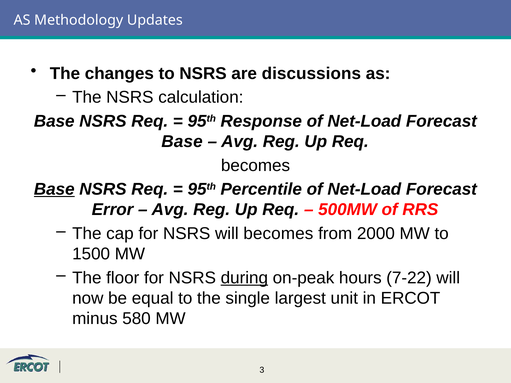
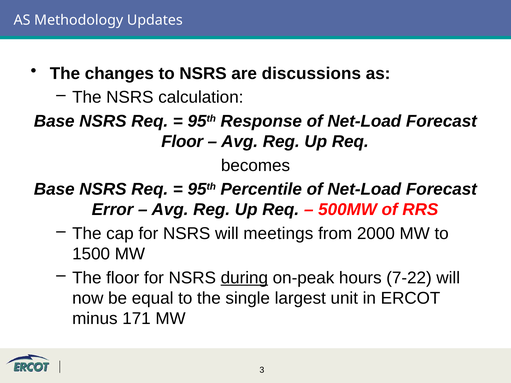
Base: Base -> Floor (182, 142)
Base underline: present -> none (54, 189)
will becomes: becomes -> meetings (278, 234)
580: 580 -> 171 (137, 319)
